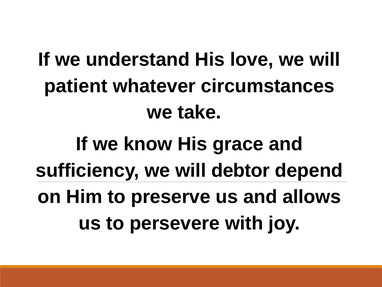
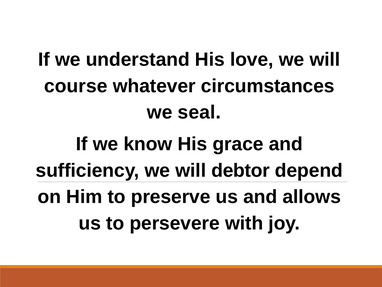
patient: patient -> course (76, 86)
take: take -> seal (199, 112)
